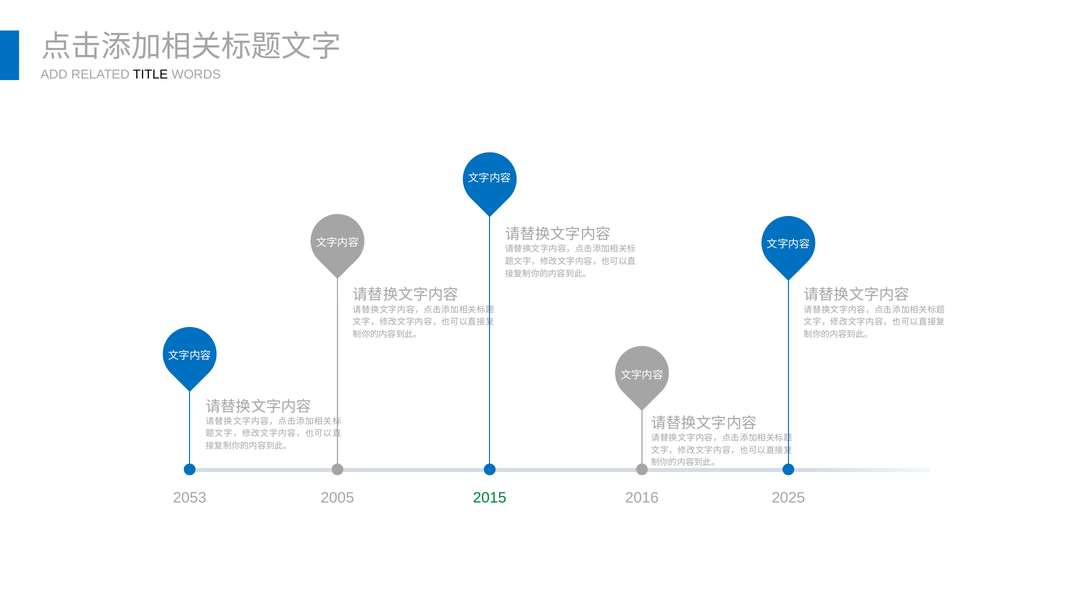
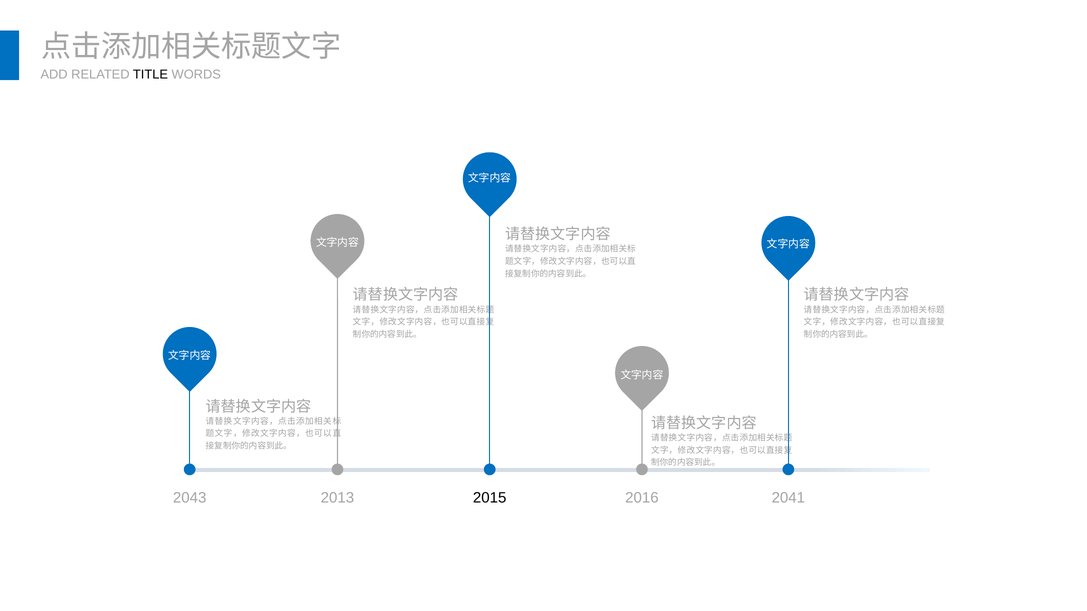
2053: 2053 -> 2043 (190, 498)
2005: 2005 -> 2013 (337, 498)
2015 colour: green -> black (490, 498)
2025: 2025 -> 2041 (788, 498)
